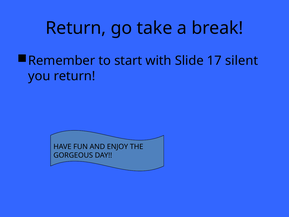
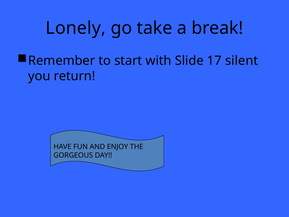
Return: Return -> Lonely (76, 28)
